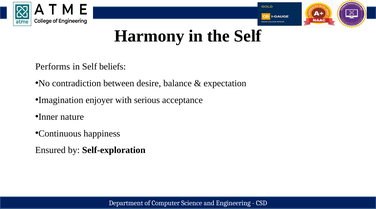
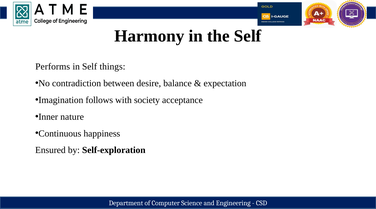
beliefs: beliefs -> things (112, 67)
enjoyer: enjoyer -> follows (99, 100)
serious: serious -> society (147, 100)
